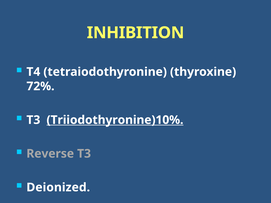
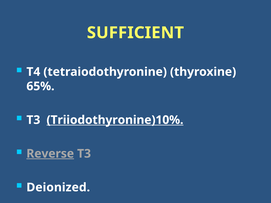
INHIBITION: INHIBITION -> SUFFICIENT (135, 33)
72%: 72% -> 65% (40, 86)
Reverse underline: none -> present (50, 154)
